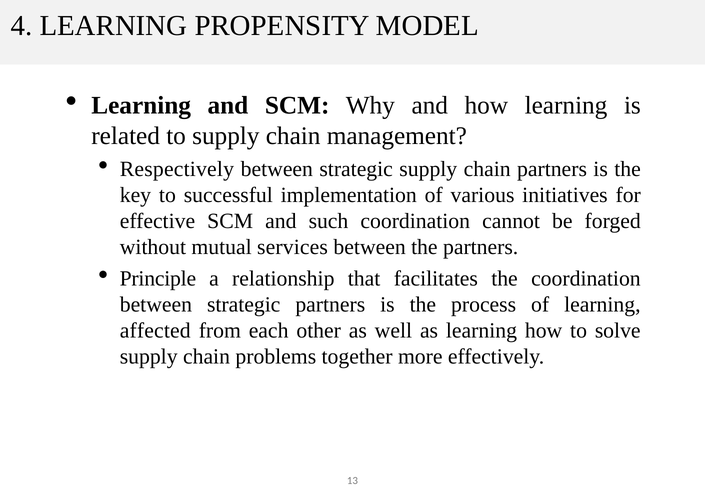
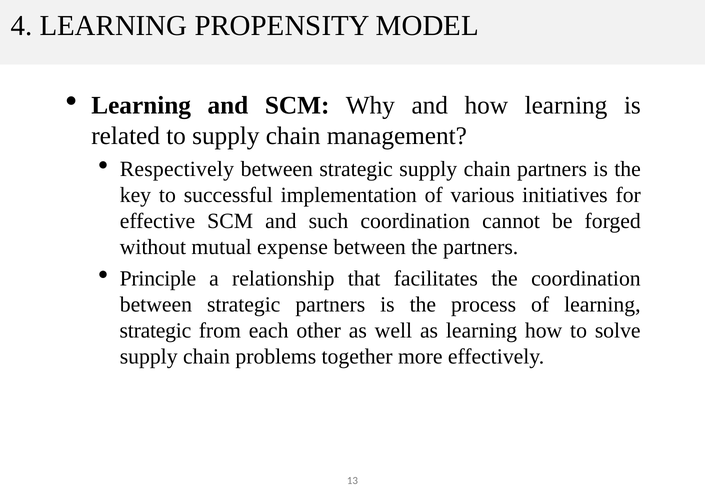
services: services -> expense (292, 247)
affected: affected -> strategic (155, 331)
